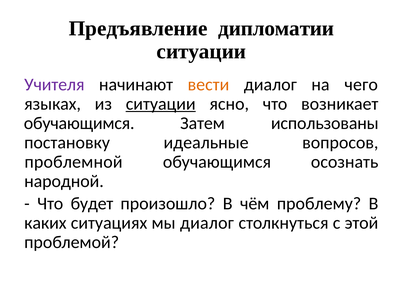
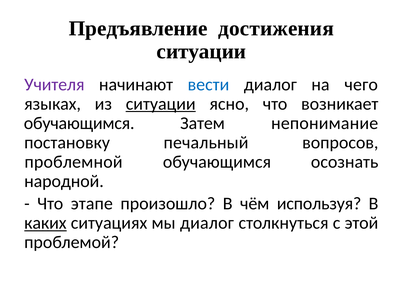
дипломатии: дипломатии -> достижения (276, 29)
вести colour: orange -> blue (208, 85)
использованы: использованы -> непонимание (325, 123)
идеальные: идеальные -> печальный (206, 143)
будет: будет -> этапе (92, 204)
проблему: проблему -> используя (319, 204)
каких underline: none -> present (45, 223)
